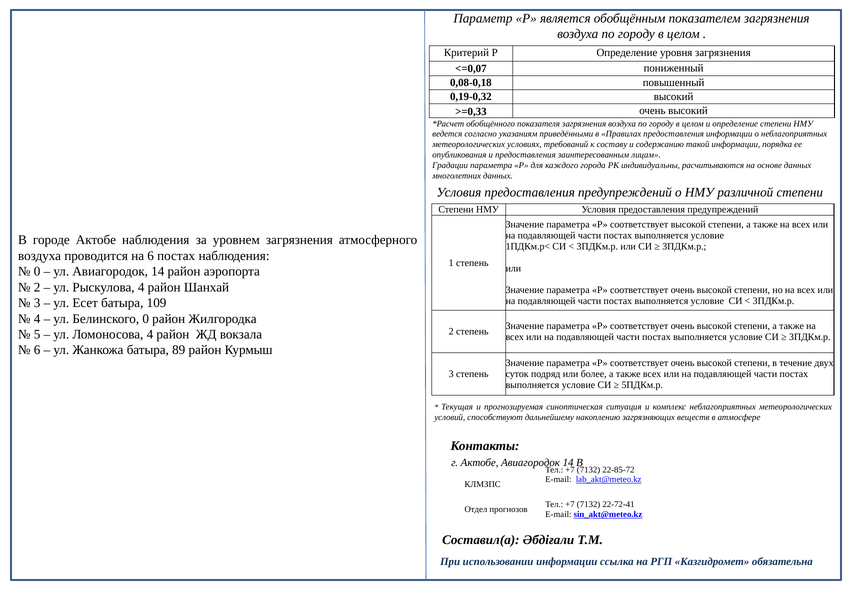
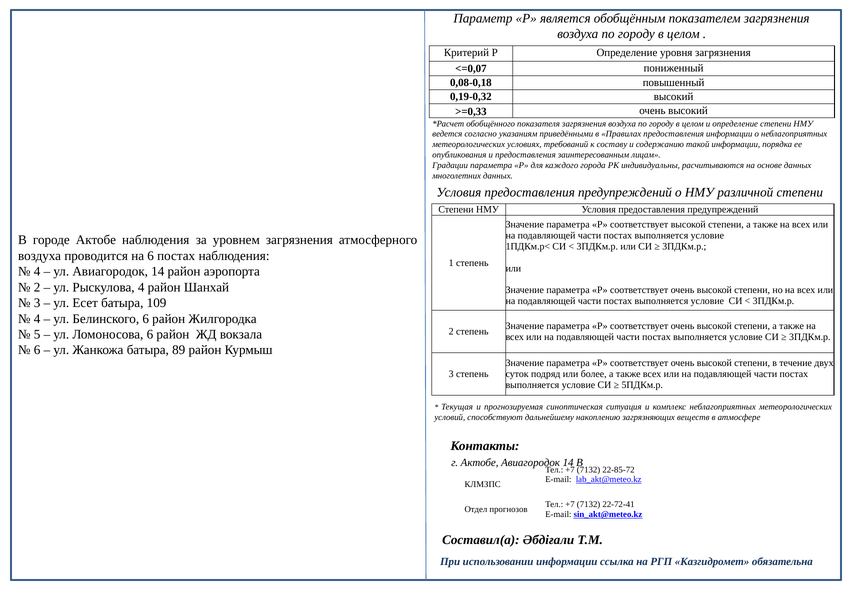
0: 0 -> 4 (37, 271)
Белинского 0: 0 -> 6 (146, 319)
Ломоносова 4: 4 -> 6 (150, 334)
